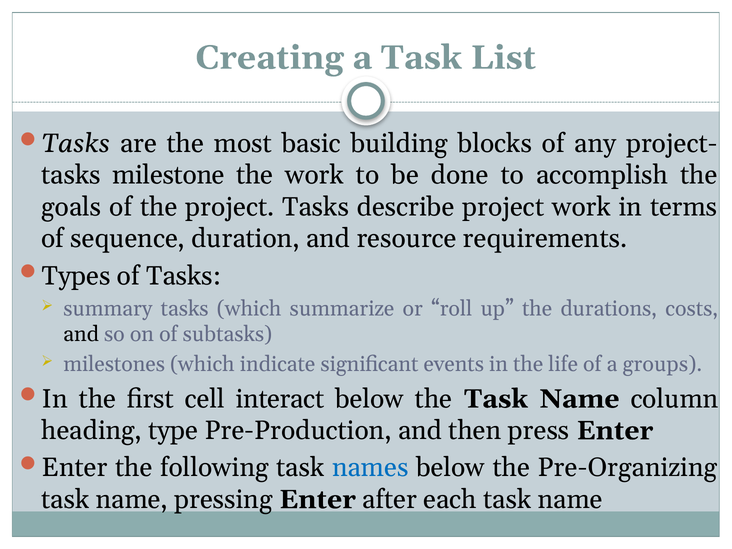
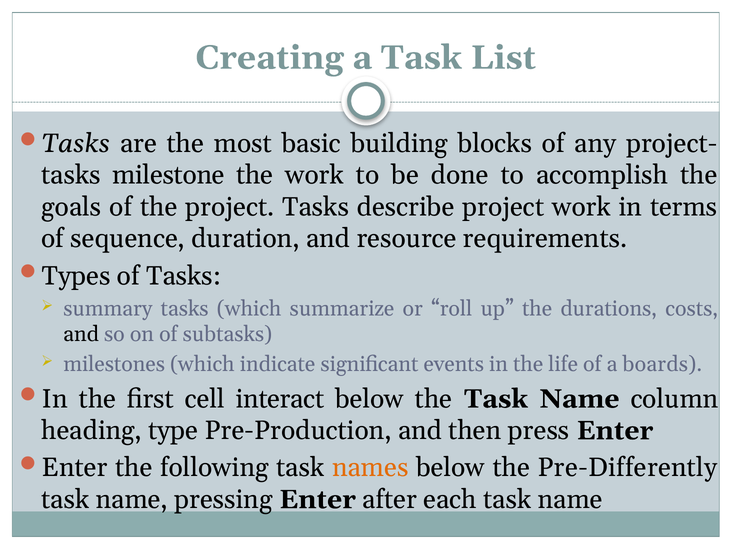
groups: groups -> boards (662, 364)
names colour: blue -> orange (370, 468)
Pre-Organizing: Pre-Organizing -> Pre-Differently (627, 468)
